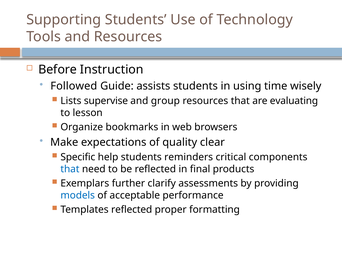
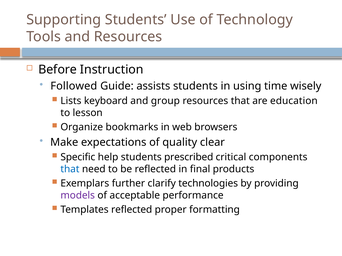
supervise: supervise -> keyboard (106, 101)
evaluating: evaluating -> education (294, 101)
reminders: reminders -> prescribed (189, 157)
assessments: assessments -> technologies (208, 184)
models colour: blue -> purple (78, 196)
